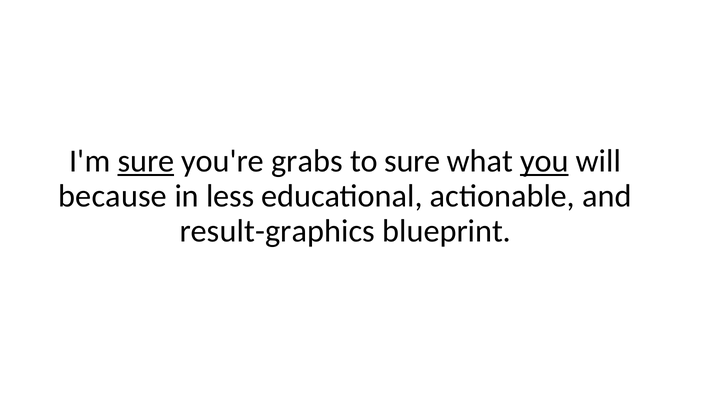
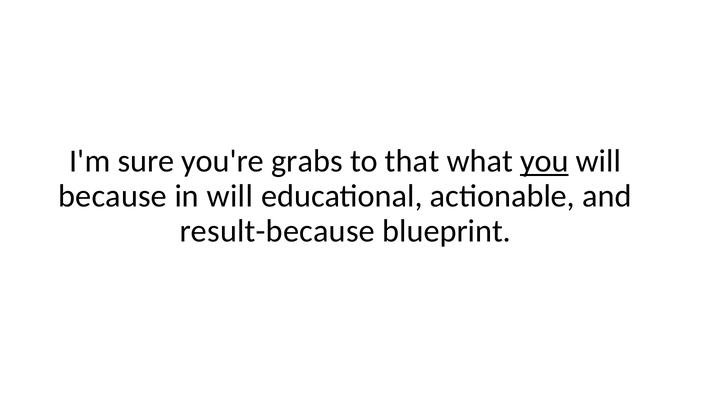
sure underline: present -> none (146, 162)
to sure: sure -> that (412, 162)
in less: less -> will (230, 196)
result-graphics: result-graphics -> result-because (277, 231)
